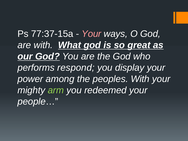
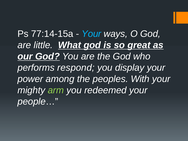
77:37-15a: 77:37-15a -> 77:14-15a (52, 34)
Your colour: pink -> light blue (91, 34)
are with: with -> little (43, 45)
